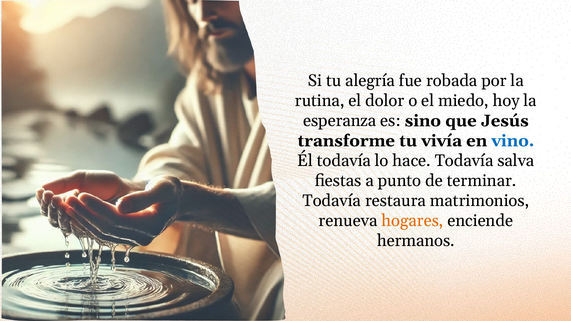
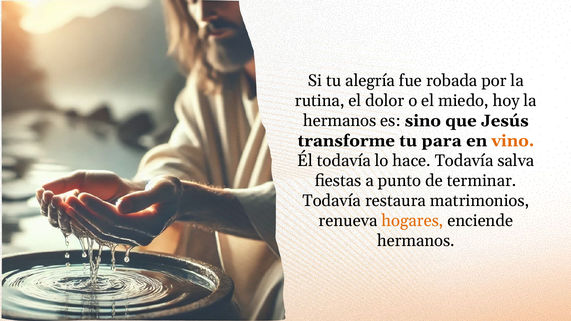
esperanza: esperanza -> hermanos (340, 121)
vivía: vivía -> para (442, 141)
vino colour: blue -> orange (513, 141)
